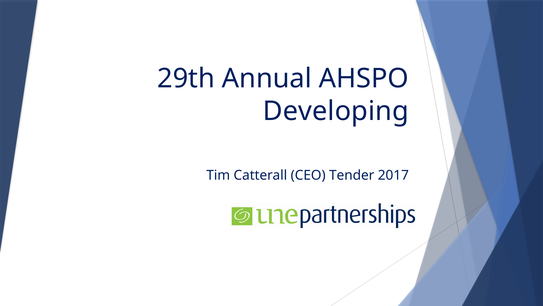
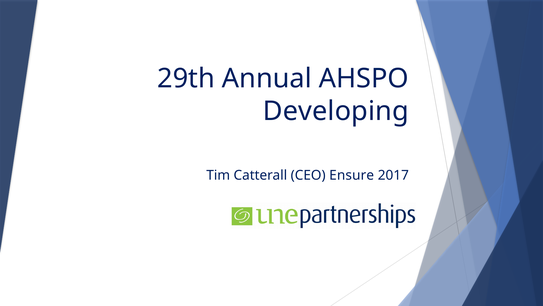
Tender: Tender -> Ensure (352, 175)
